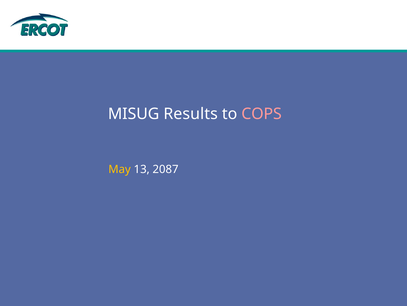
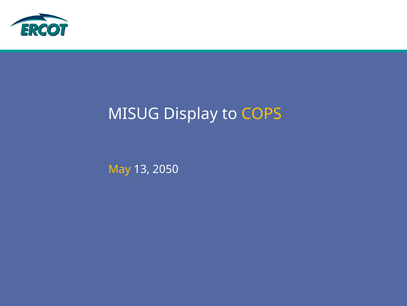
Results: Results -> Display (191, 114)
COPS colour: pink -> yellow (262, 114)
2087: 2087 -> 2050 (166, 169)
